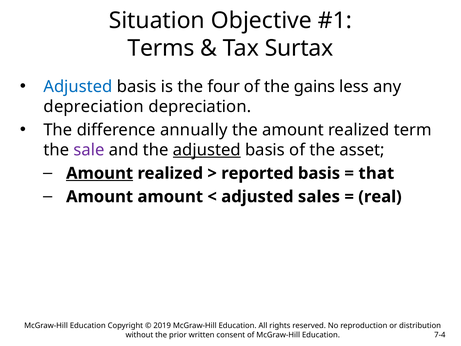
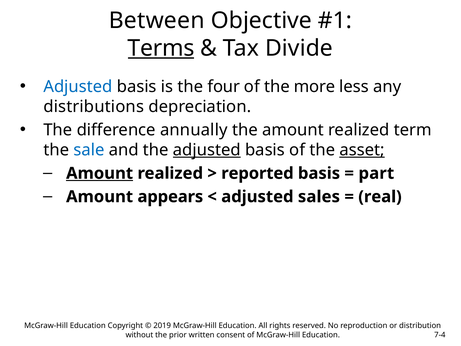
Situation: Situation -> Between (157, 20)
Terms underline: none -> present (161, 48)
Surtax: Surtax -> Divide (299, 48)
gains: gains -> more (315, 86)
depreciation: depreciation -> distributions (94, 107)
sale colour: purple -> blue (89, 150)
asset underline: none -> present (362, 150)
that: that -> part (376, 173)
Amount amount: amount -> appears (170, 197)
